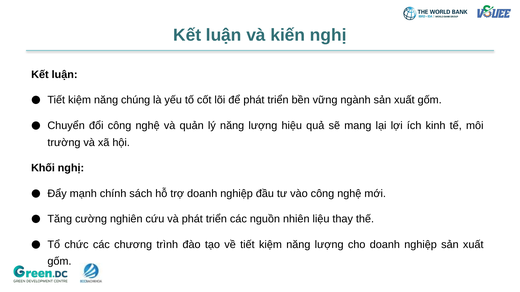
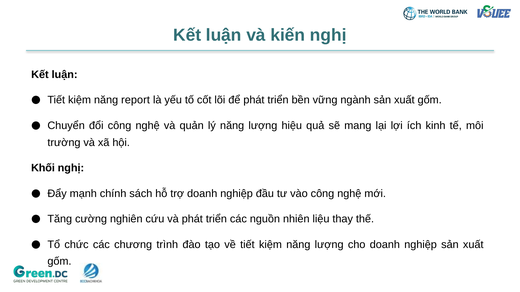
chúng: chúng -> report (136, 100)
